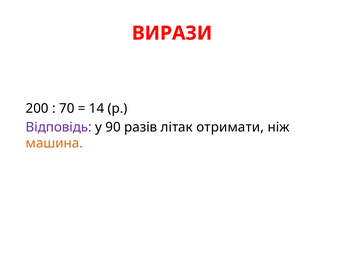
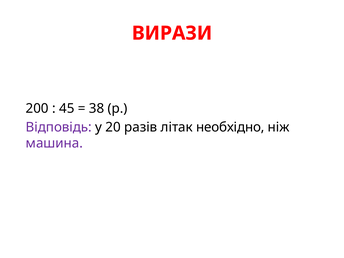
70: 70 -> 45 (67, 108)
14: 14 -> 38 (97, 108)
90: 90 -> 20 (113, 127)
отримати: отримати -> необхідно (230, 127)
машина colour: orange -> purple (54, 143)
